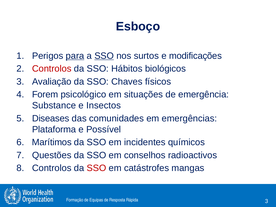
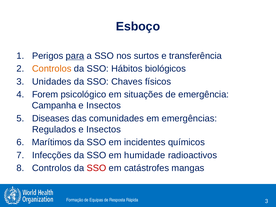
SSO underline: present -> none (104, 56)
modificações: modificações -> transferência (195, 56)
Controlos colour: red -> orange (52, 69)
Avaliação: Avaliação -> Unidades (52, 82)
Substance: Substance -> Campanha (54, 106)
Plataforma: Plataforma -> Regulados (54, 129)
Possível: Possível -> Insectos (104, 129)
Questões: Questões -> Infecções (52, 155)
conselhos: conselhos -> humidade (145, 155)
